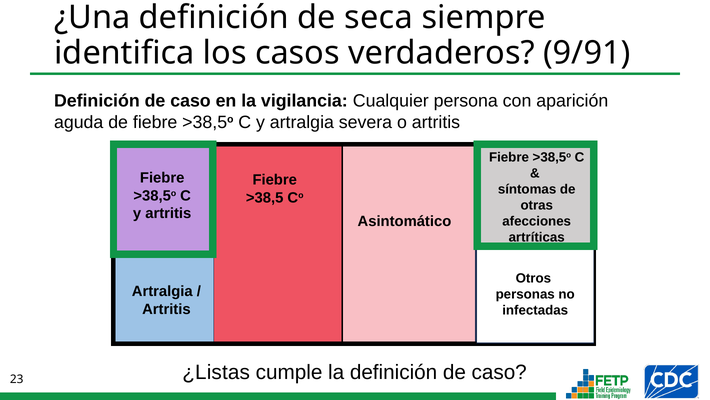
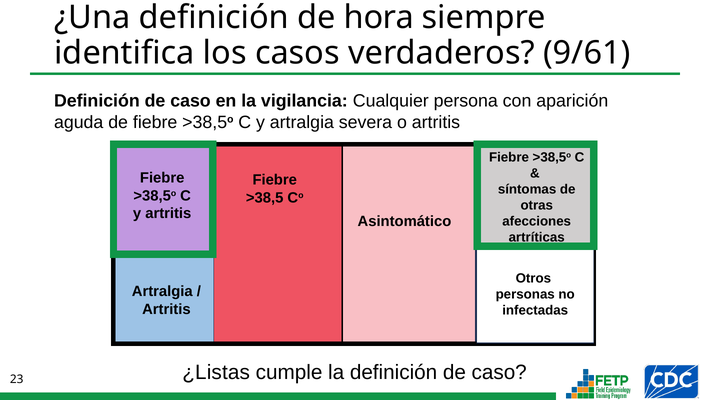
seca: seca -> hora (379, 18)
9/91: 9/91 -> 9/61 (587, 53)
